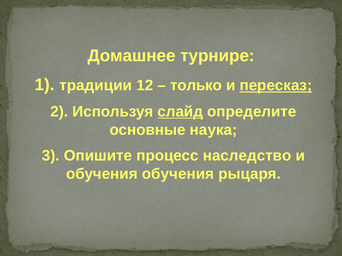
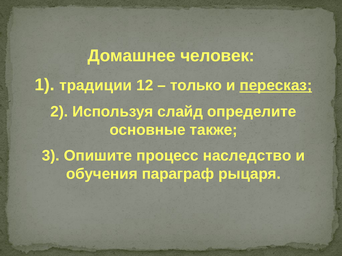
турнире: турнире -> человек (218, 56)
слайд underline: present -> none (180, 112)
наука: наука -> также (214, 130)
обучения обучения: обучения -> параграф (178, 174)
